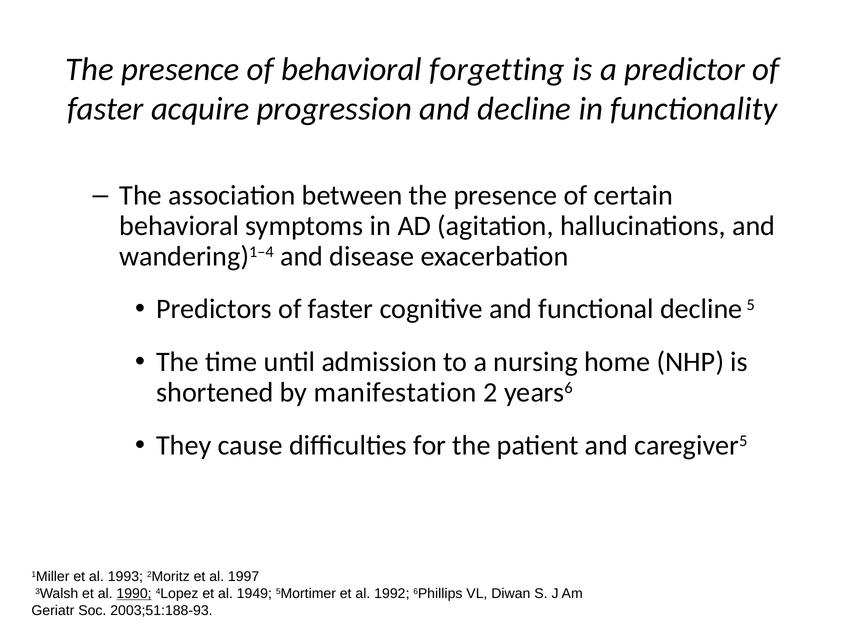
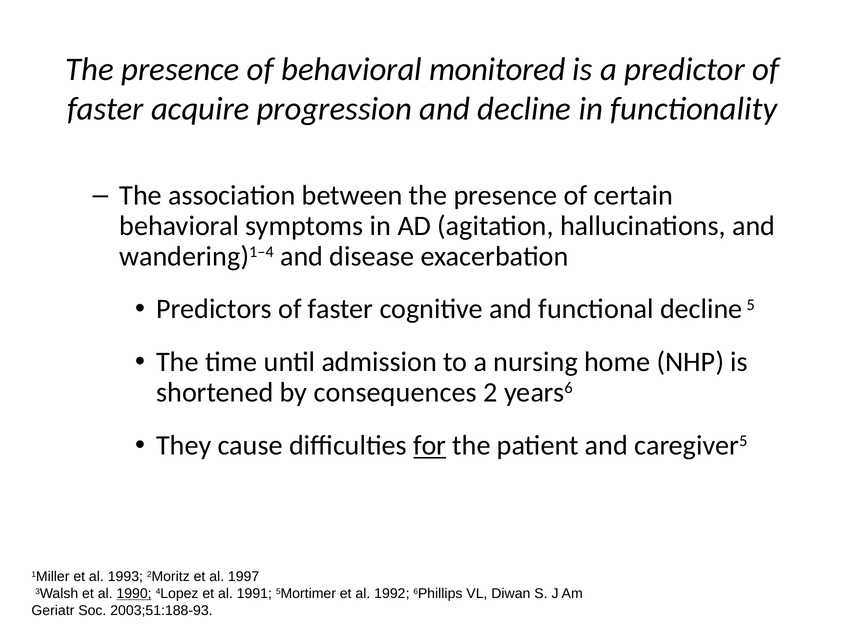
forgetting: forgetting -> monitored (497, 69)
manifestation: manifestation -> consequences (395, 392)
for underline: none -> present (430, 445)
1949: 1949 -> 1991 (254, 594)
